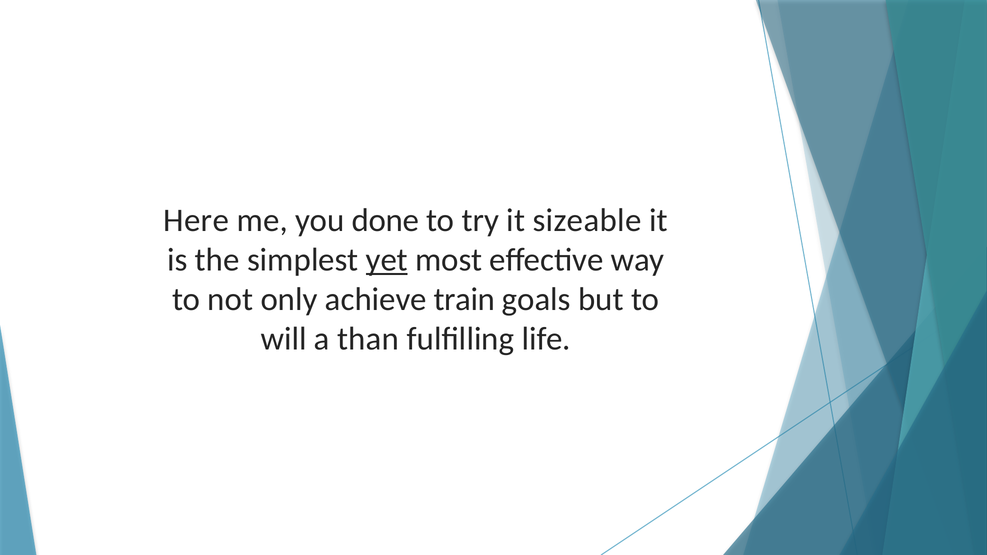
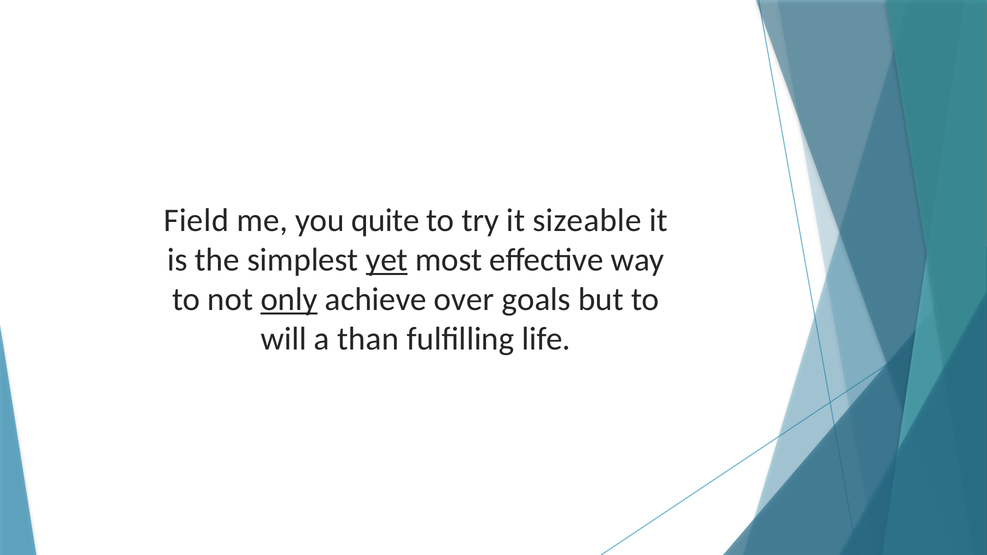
Here: Here -> Field (196, 221)
done: done -> quite (385, 221)
only underline: none -> present (289, 300)
train: train -> over (464, 300)
